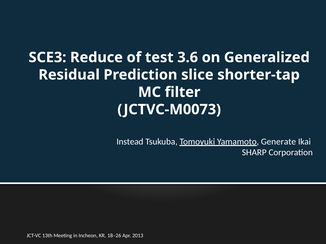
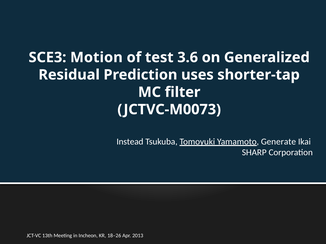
Reduce: Reduce -> Motion (96, 58)
slice: slice -> uses (197, 75)
